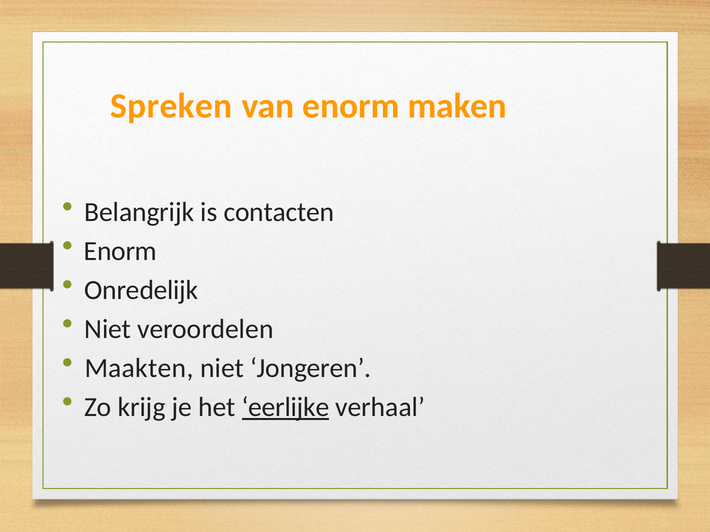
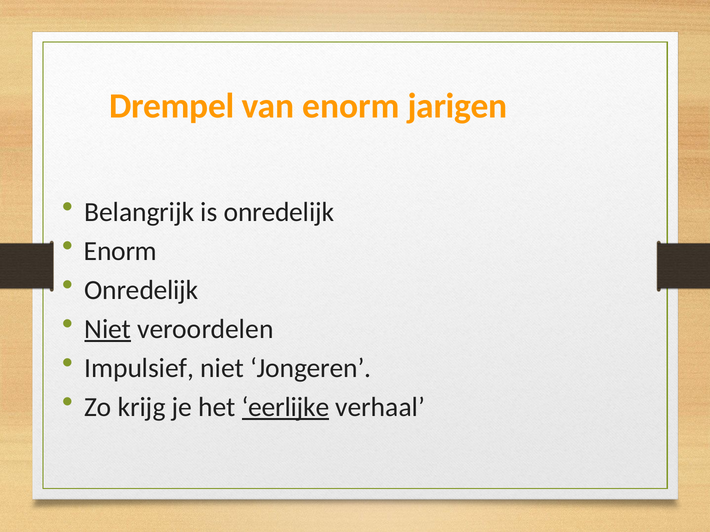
Spreken: Spreken -> Drempel (172, 106)
maken: maken -> jarigen (457, 106)
is contacten: contacten -> onredelijk (279, 213)
Niet underline: none -> present (108, 330)
Maakten: Maakten -> Impulsief (139, 368)
